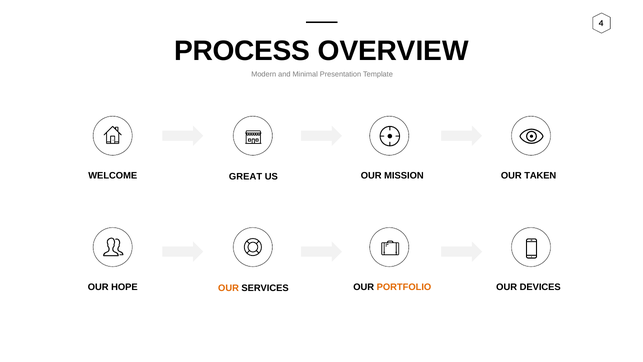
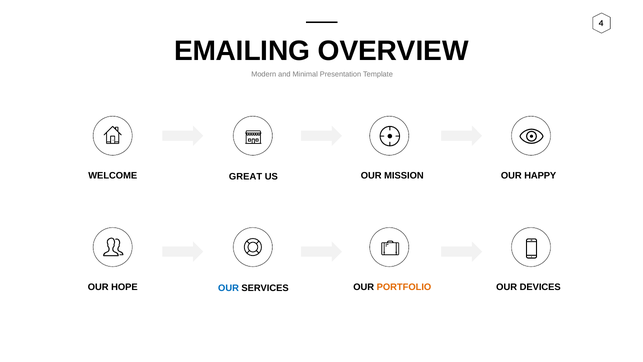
PROCESS: PROCESS -> EMAILING (242, 51)
TAKEN: TAKEN -> HAPPY (540, 176)
OUR colour: orange -> blue (229, 288)
